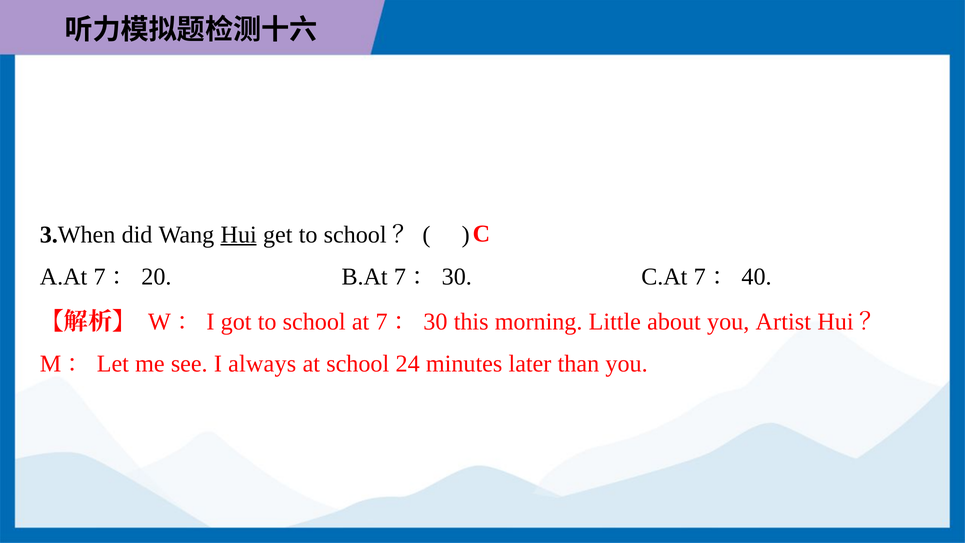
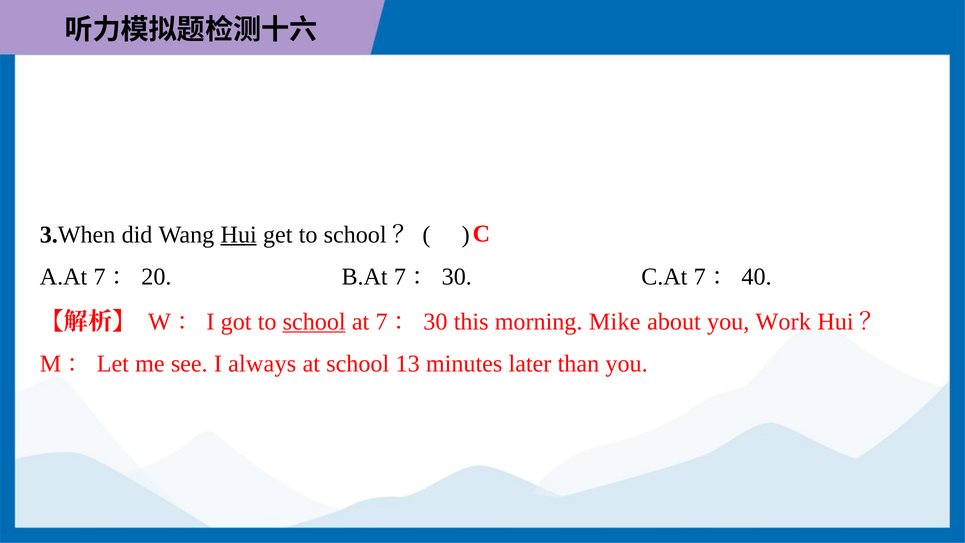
school underline: none -> present (314, 322)
Little: Little -> Mike (615, 322)
Artist: Artist -> Work (783, 322)
24: 24 -> 13 (408, 364)
